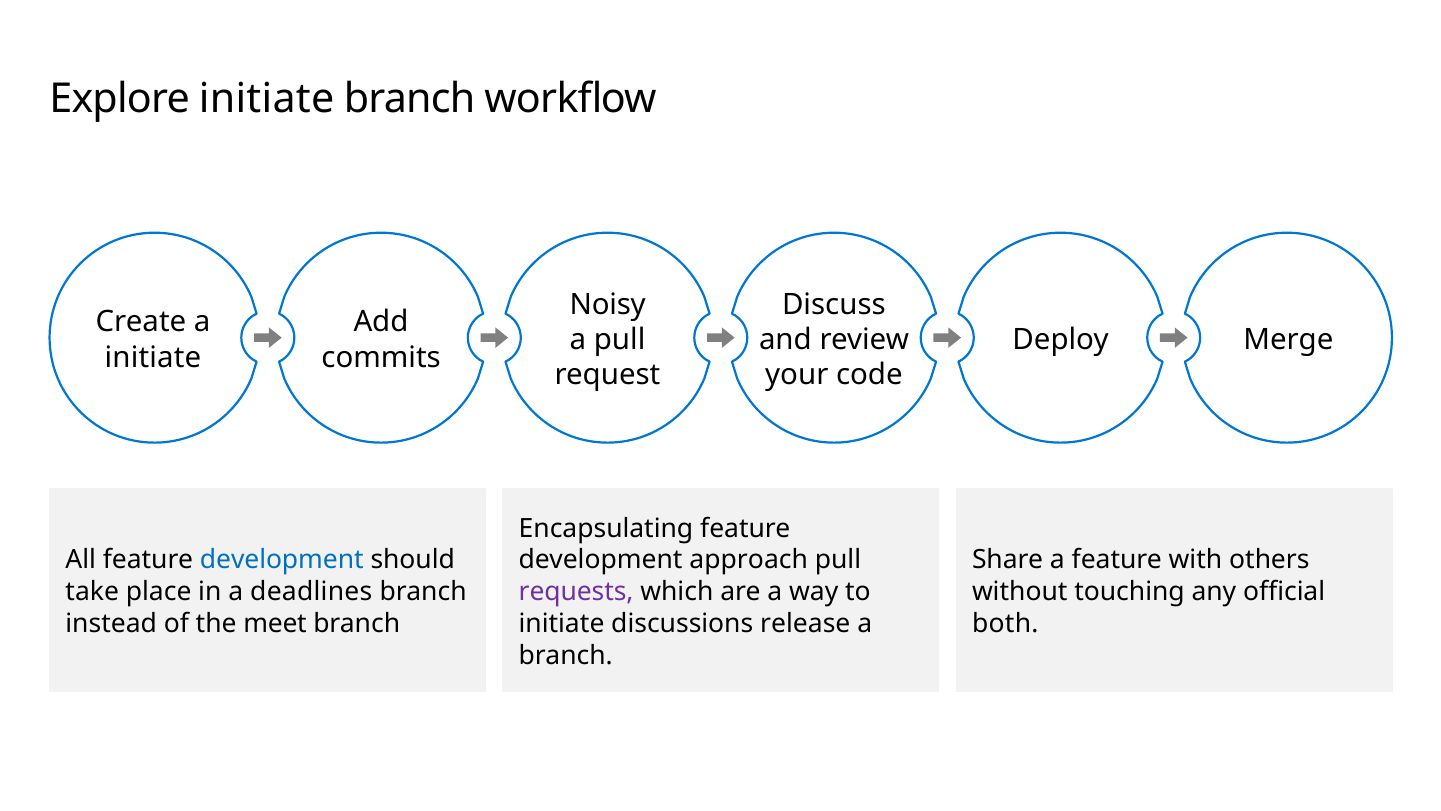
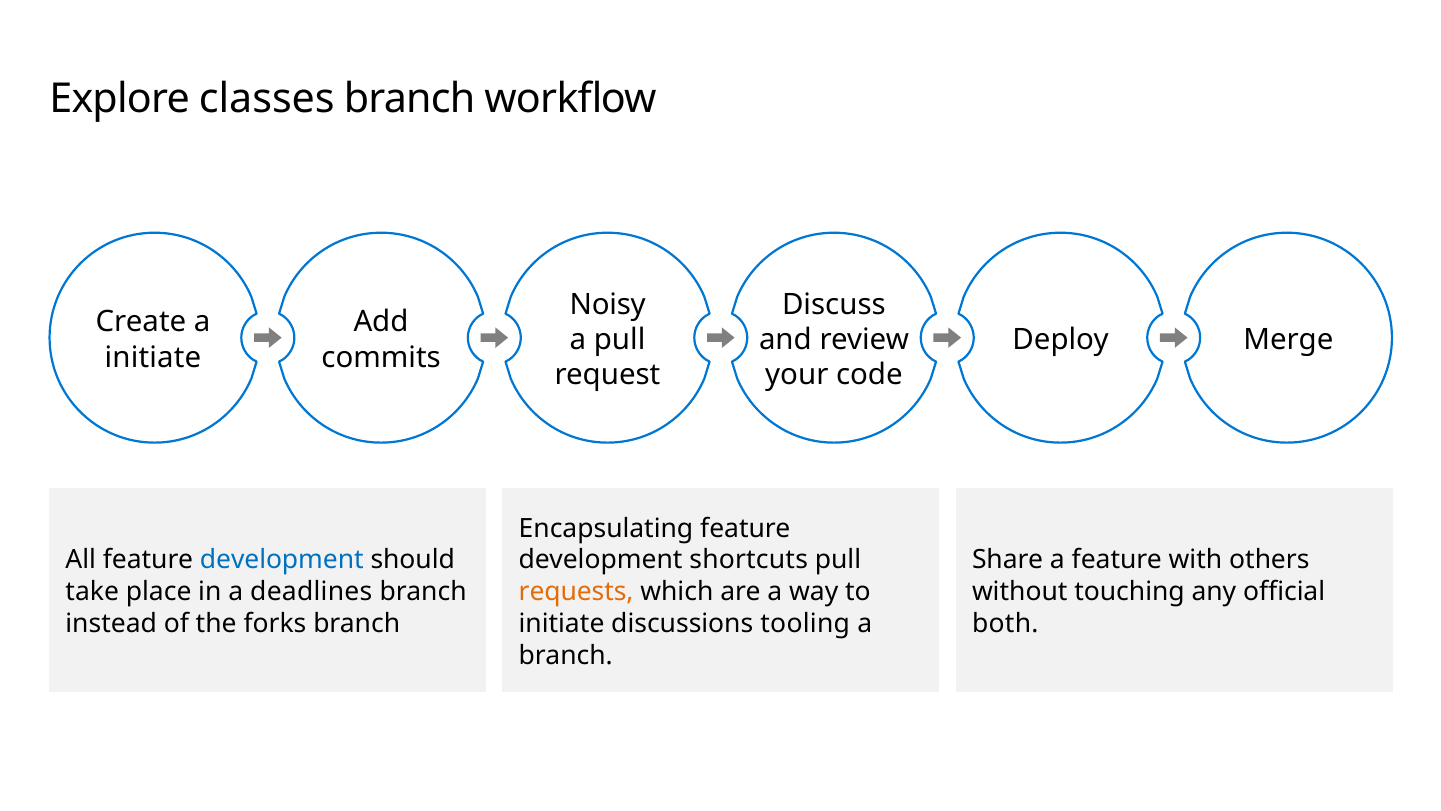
Explore initiate: initiate -> classes (267, 99)
approach: approach -> shortcuts (749, 560)
requests colour: purple -> orange (576, 592)
meet: meet -> forks (275, 623)
release: release -> tooling (805, 623)
